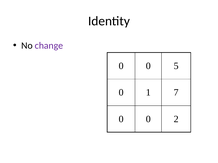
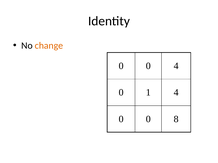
change colour: purple -> orange (49, 46)
0 5: 5 -> 4 (176, 66)
1 7: 7 -> 4 (176, 93)
2: 2 -> 8 (176, 119)
